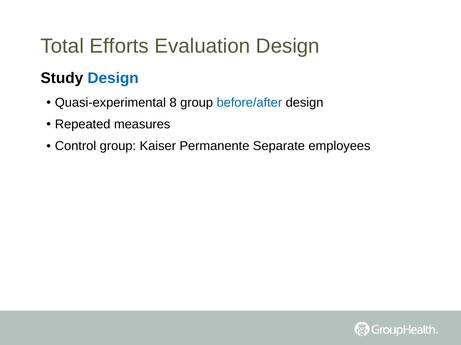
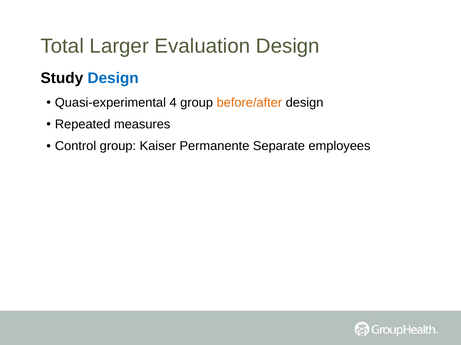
Efforts: Efforts -> Larger (119, 46)
8: 8 -> 4 (173, 103)
before/after colour: blue -> orange (249, 103)
